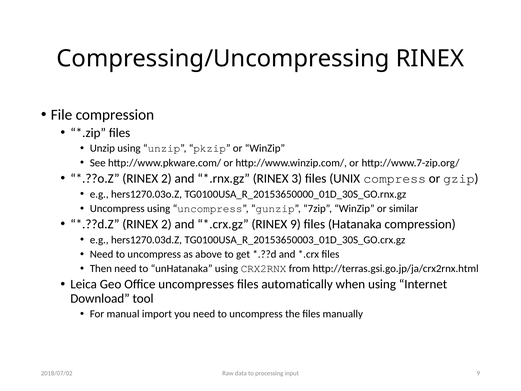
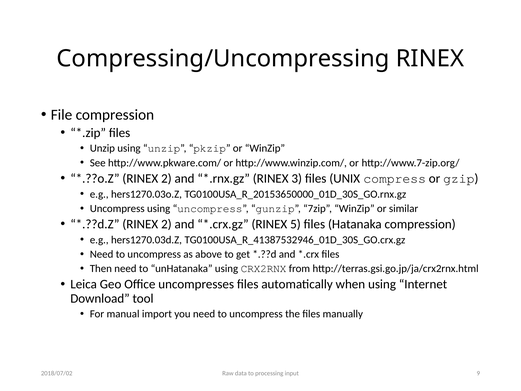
RINEX 9: 9 -> 5 (295, 224)
TG0100USA_R_20153650003_01D_30S_GO.crx.gz: TG0100USA_R_20153650003_01D_30S_GO.crx.gz -> TG0100USA_R_41387532946_01D_30S_GO.crx.gz (295, 240)
